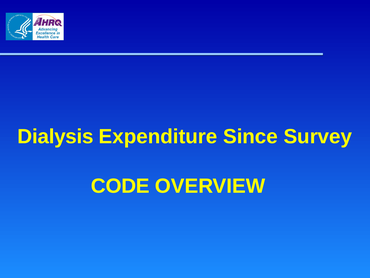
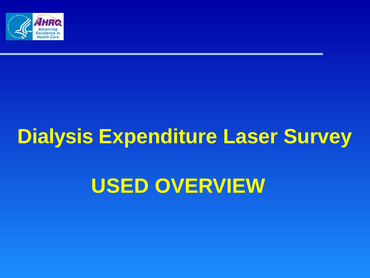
Since: Since -> Laser (250, 136)
CODE: CODE -> USED (120, 186)
